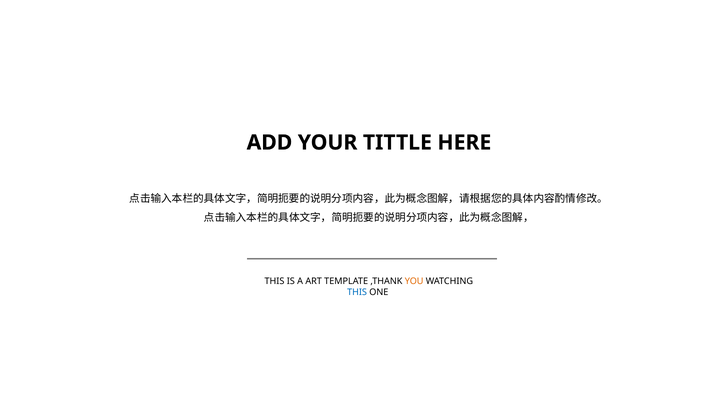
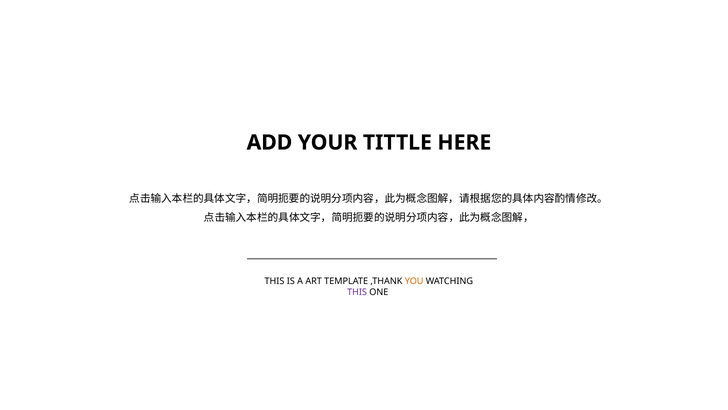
THIS colour: blue -> purple (357, 292)
